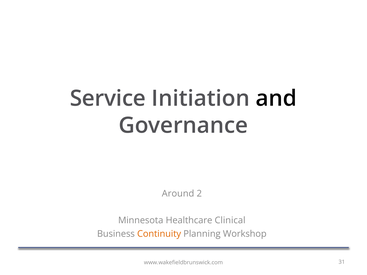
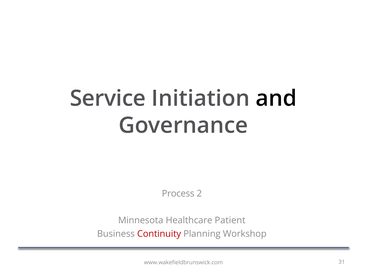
Around: Around -> Process (178, 194)
Clinical: Clinical -> Patient (230, 221)
Continuity colour: orange -> red (159, 234)
